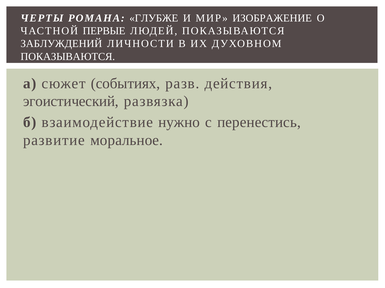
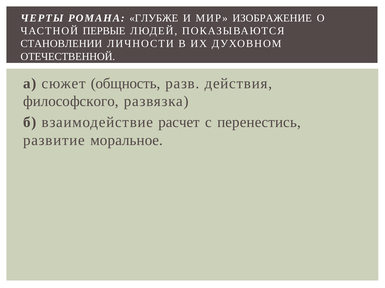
ЗАБЛУЖДЕНИЙ: ЗАБЛУЖДЕНИЙ -> СТАНОВЛЕНИИ (61, 44)
ПОКАЗЫВАЮТСЯ: ПОКАЗЫВАЮТСЯ -> ОТЕЧЕСТВЕННОЙ (68, 57)
событиях: событиях -> общность (126, 84)
эгоистический: эгоистический -> философского (71, 102)
нужно: нужно -> расчет (179, 123)
